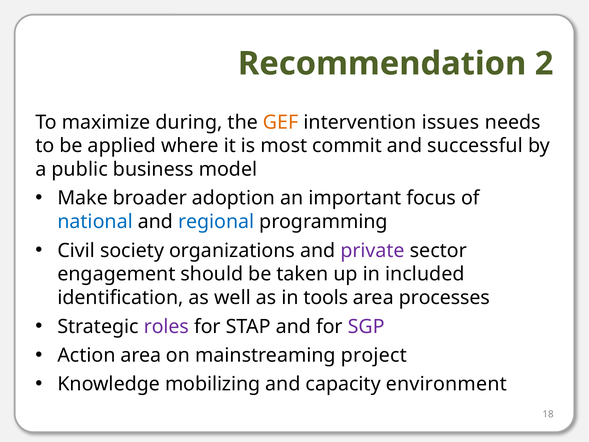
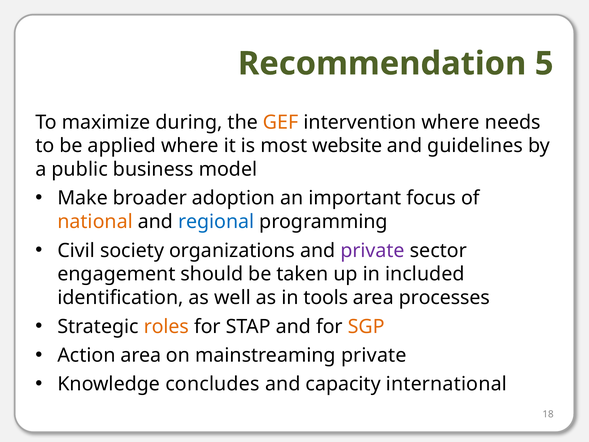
2: 2 -> 5 (544, 64)
intervention issues: issues -> where (451, 122)
commit: commit -> website (347, 146)
successful: successful -> guidelines (475, 146)
national colour: blue -> orange (95, 222)
roles colour: purple -> orange (166, 326)
SGP colour: purple -> orange (366, 326)
mainstreaming project: project -> private (374, 355)
mobilizing: mobilizing -> concludes (212, 384)
environment: environment -> international (446, 384)
